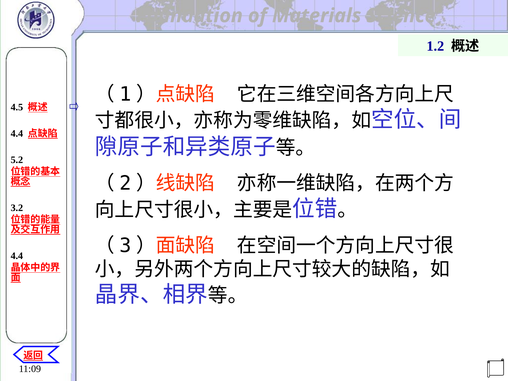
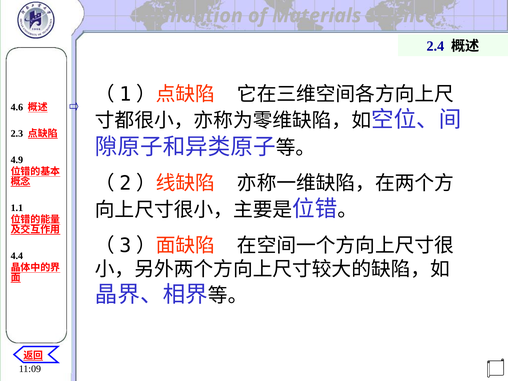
1.2: 1.2 -> 2.4 (435, 46)
4.5: 4.5 -> 4.6 (17, 107)
4.4: 4.4 -> 2.3 (17, 134)
5.2: 5.2 -> 4.9 (17, 160)
3.2: 3.2 -> 1.1 (17, 208)
